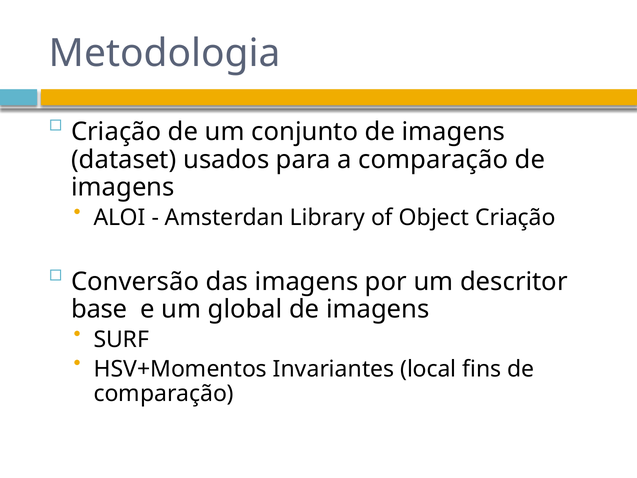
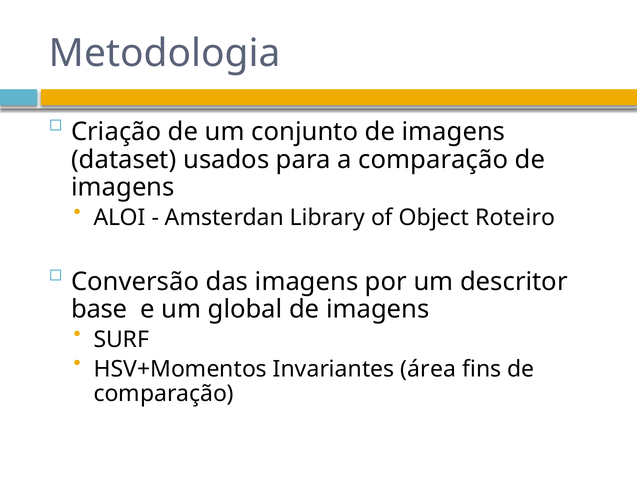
Object Criação: Criação -> Roteiro (515, 218)
local: local -> área (428, 369)
